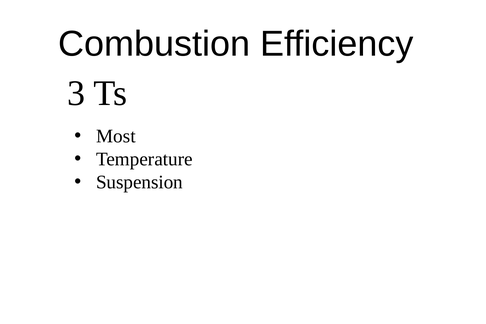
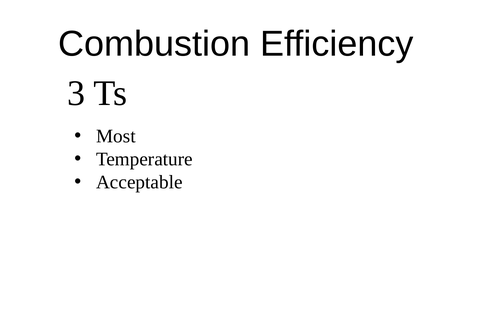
Suspension: Suspension -> Acceptable (139, 182)
